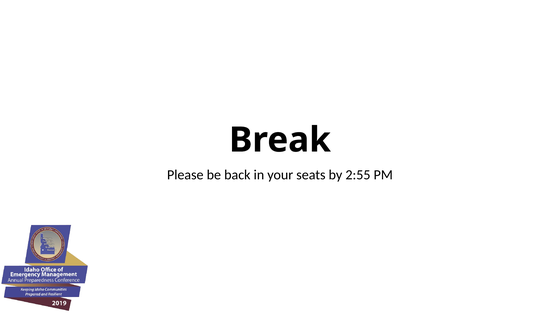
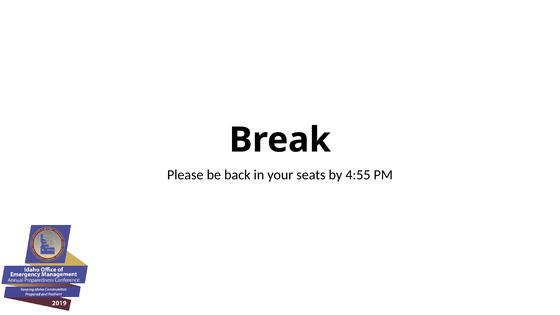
2:55: 2:55 -> 4:55 (358, 175)
